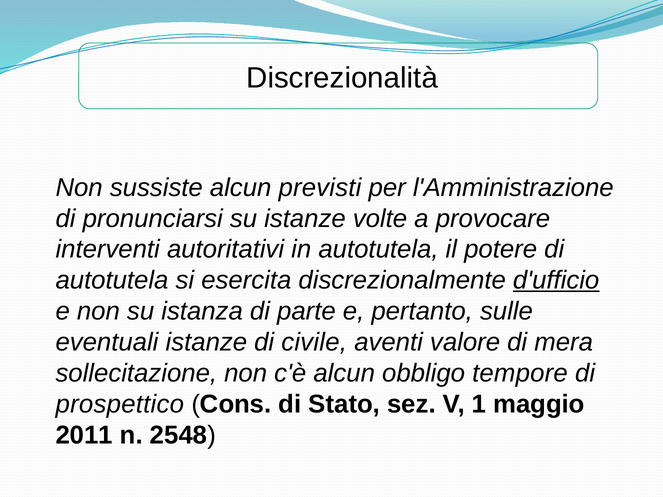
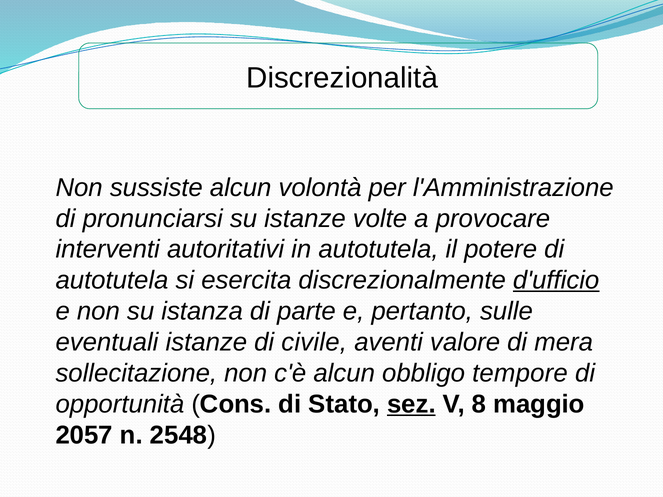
previsti: previsti -> volontà (320, 188)
prospettico: prospettico -> opportunità (120, 404)
sez underline: none -> present (411, 404)
1: 1 -> 8 (479, 404)
2011: 2011 -> 2057 (84, 435)
